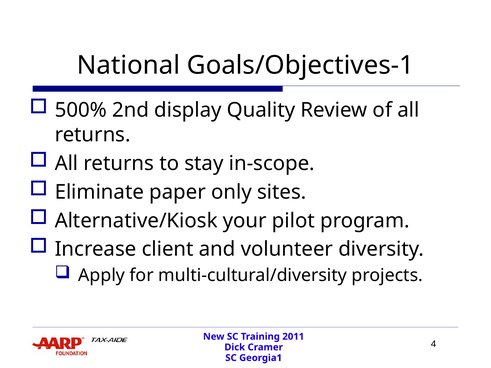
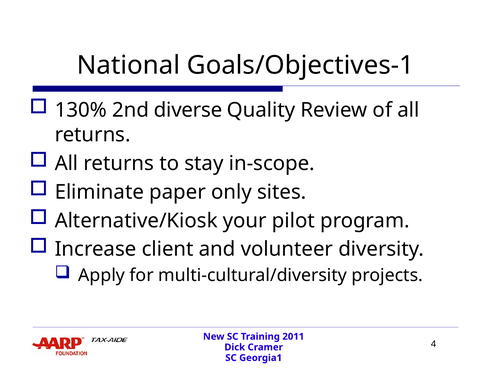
500%: 500% -> 130% (81, 110)
display: display -> diverse (188, 110)
